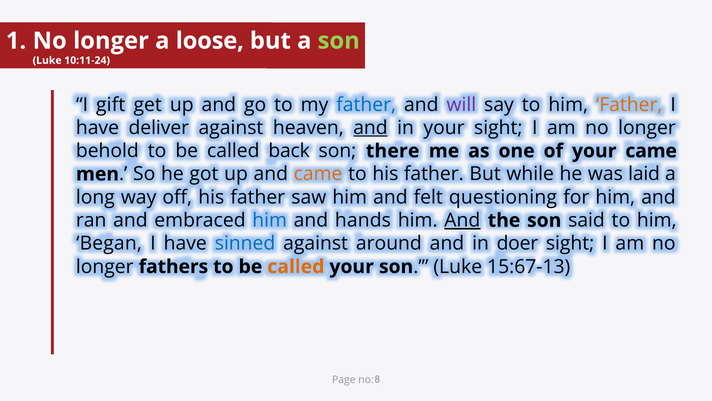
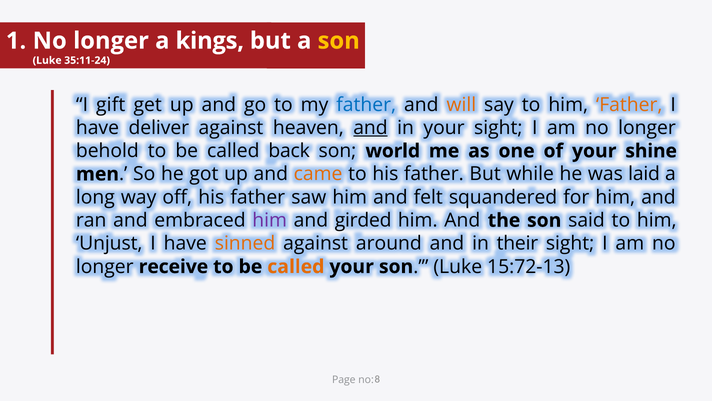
loose: loose -> kings (210, 41)
son colour: light green -> yellow (339, 41)
10:11-24: 10:11-24 -> 35:11-24 (87, 60)
will colour: purple -> orange (461, 105)
there: there -> world (393, 151)
your came: came -> shine (651, 151)
questioning: questioning -> squandered (503, 198)
him colour: blue -> purple (270, 221)
hands: hands -> girded (363, 221)
And underline: present -> none (462, 221)
Began: Began -> Unjust (109, 244)
sinned colour: blue -> orange (245, 244)
doer: doer -> their (517, 244)
fathers: fathers -> receive (173, 267)
15:67-13: 15:67-13 -> 15:72-13 (529, 267)
